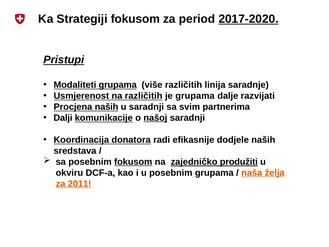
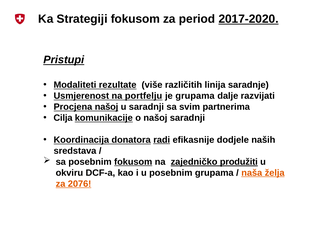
Modaliteti grupama: grupama -> rezultate (118, 85)
na različitih: različitih -> portfelju (144, 96)
Procjena naših: naših -> našoj (107, 107)
Dalji: Dalji -> Cilja (63, 118)
našoj underline: present -> none (155, 118)
radi underline: none -> present (162, 140)
2011: 2011 -> 2076 (80, 184)
